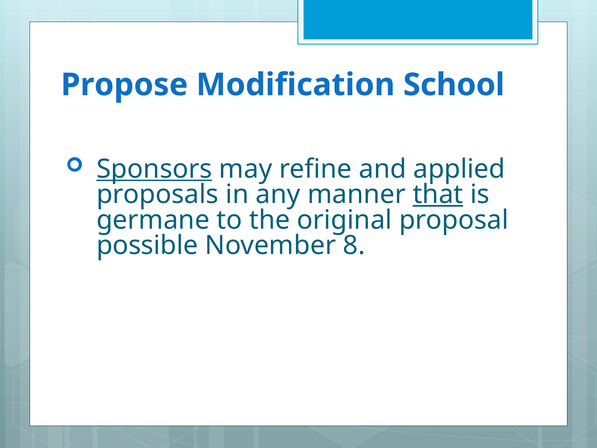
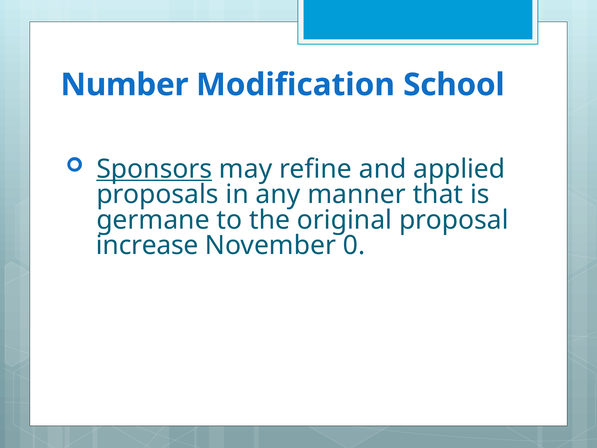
Propose: Propose -> Number (124, 85)
that underline: present -> none (438, 194)
possible: possible -> increase (147, 245)
8: 8 -> 0 (354, 245)
